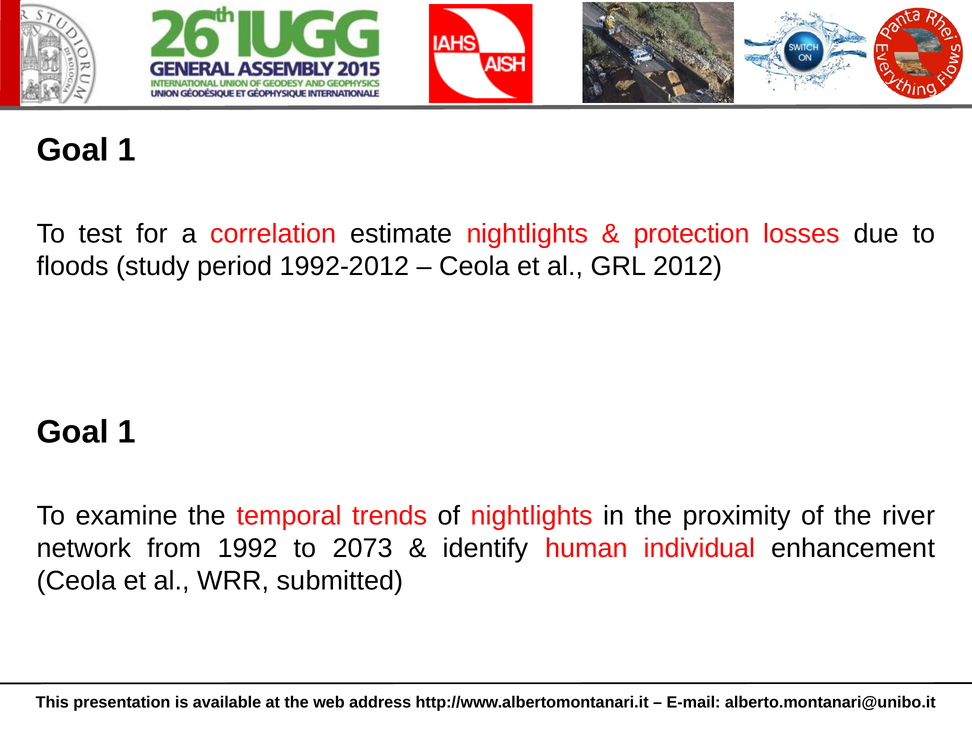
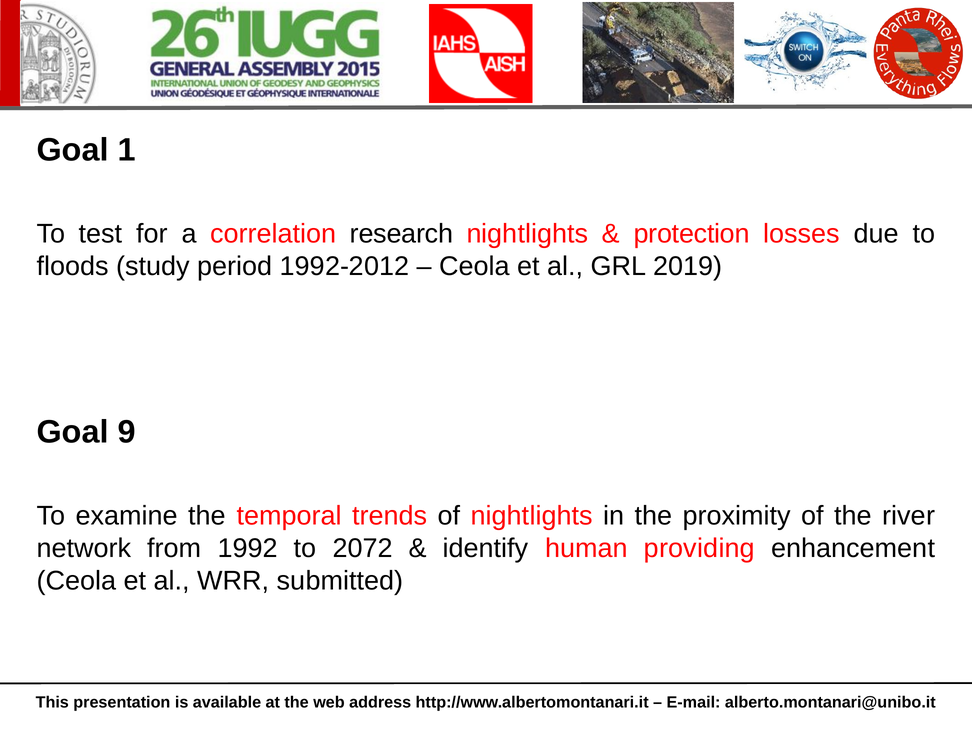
estimate: estimate -> research (402, 234)
2012: 2012 -> 2019 (688, 266)
1: 1 -> 9 (127, 432)
2073: 2073 -> 2072 (363, 548)
individual: individual -> providing (699, 548)
